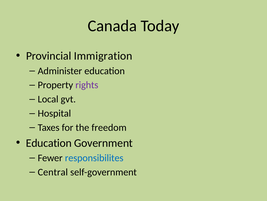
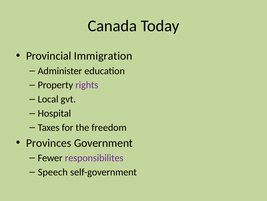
Education: Education -> Provinces (49, 142)
responsibilites colour: blue -> purple (94, 157)
Central: Central -> Speech (53, 171)
